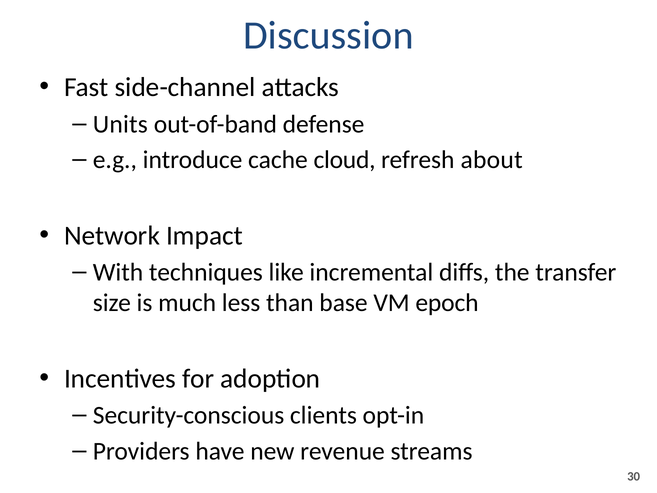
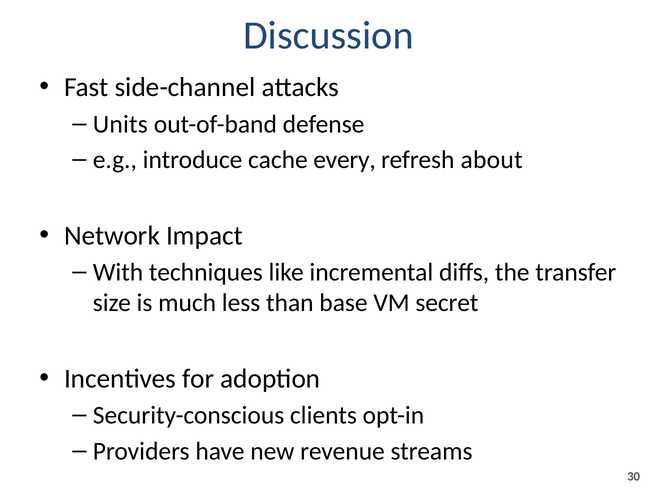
cloud: cloud -> every (345, 160)
epoch: epoch -> secret (447, 303)
